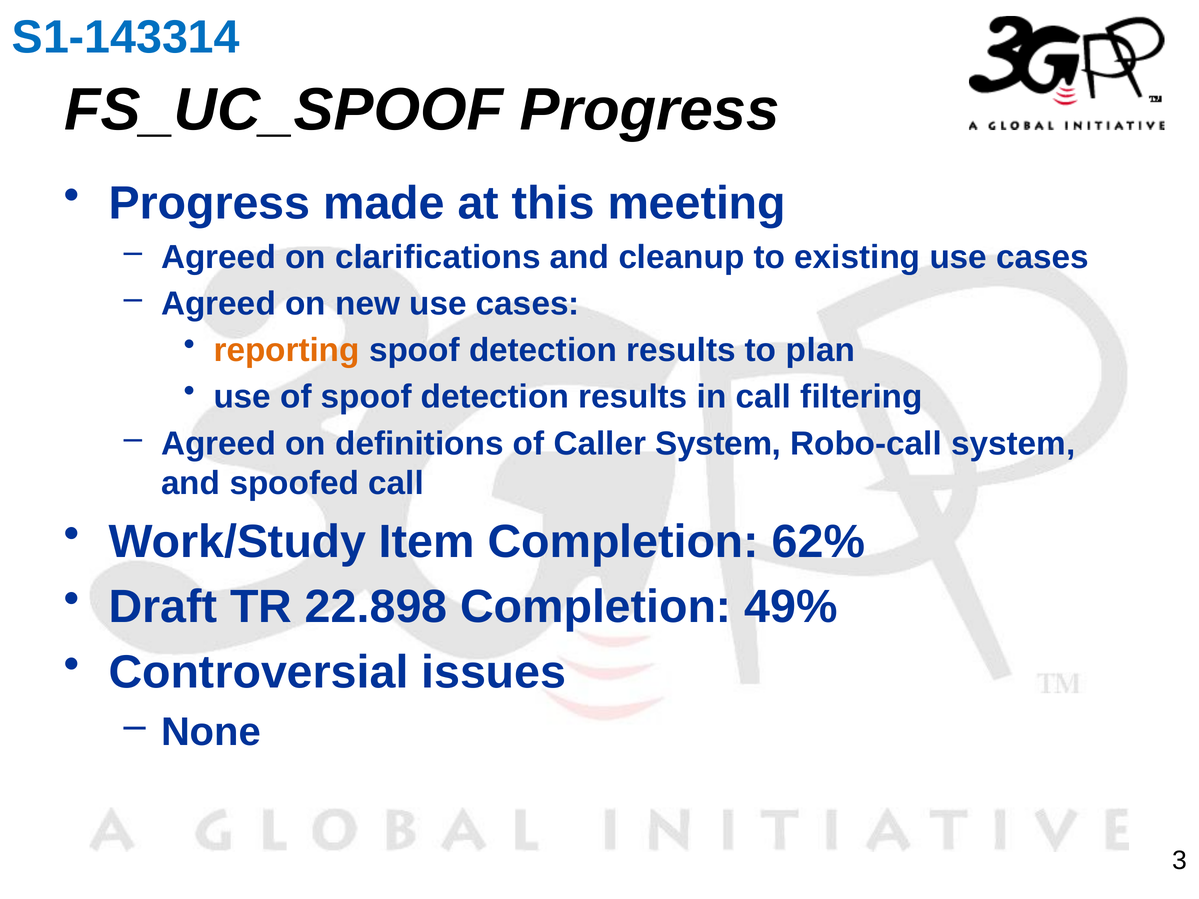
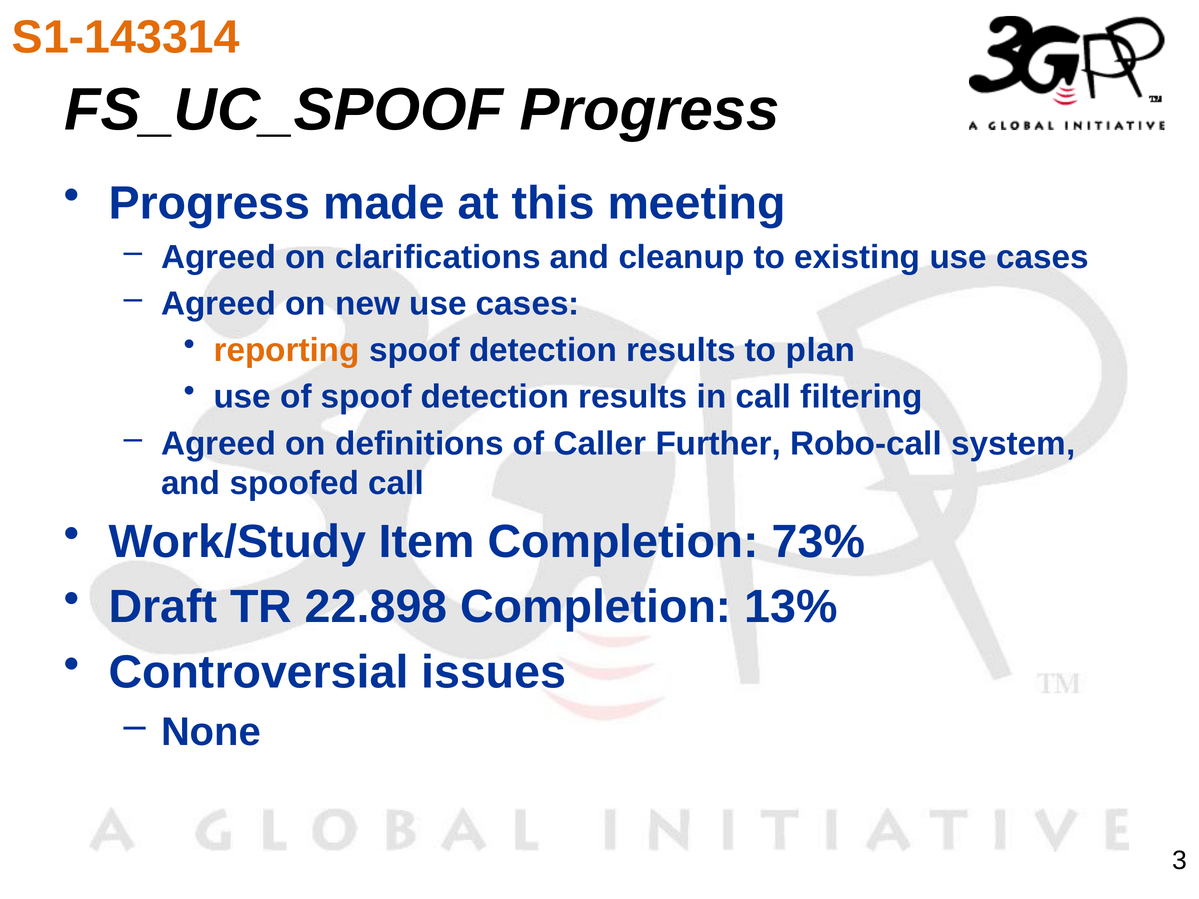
S1-143314 colour: blue -> orange (126, 37)
Caller System: System -> Further (718, 444)
62%: 62% -> 73% (818, 542)
49%: 49% -> 13% (791, 607)
